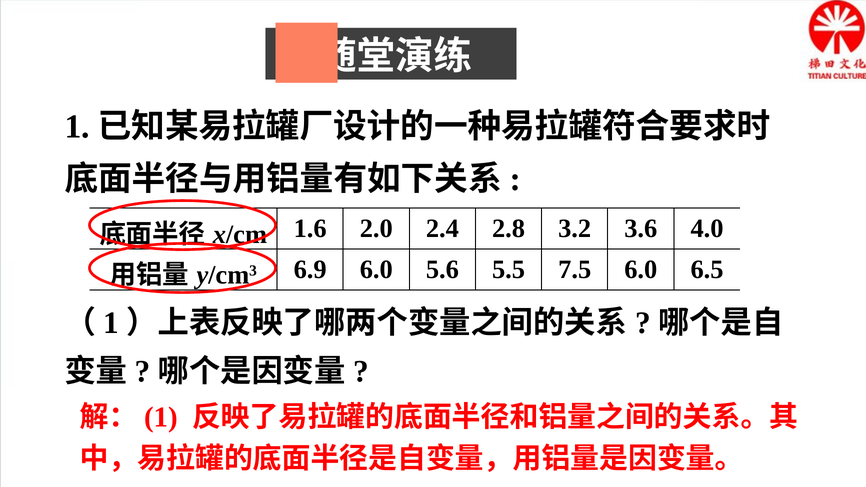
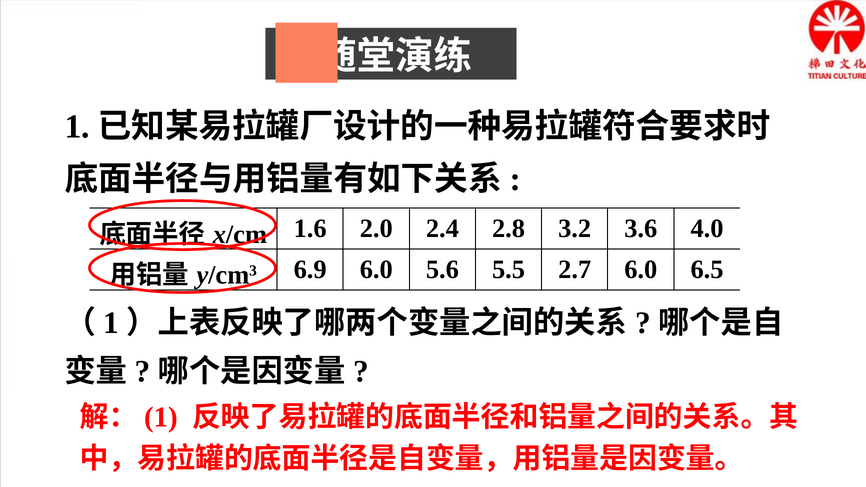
7.5: 7.5 -> 2.7 (575, 270)
